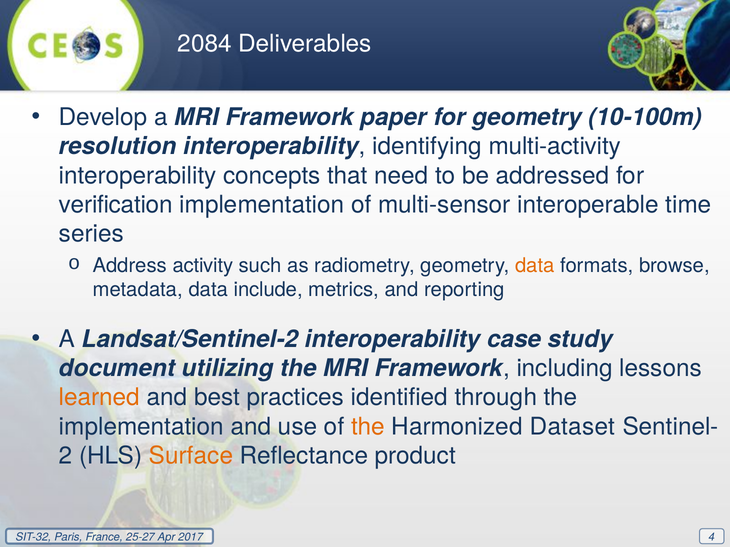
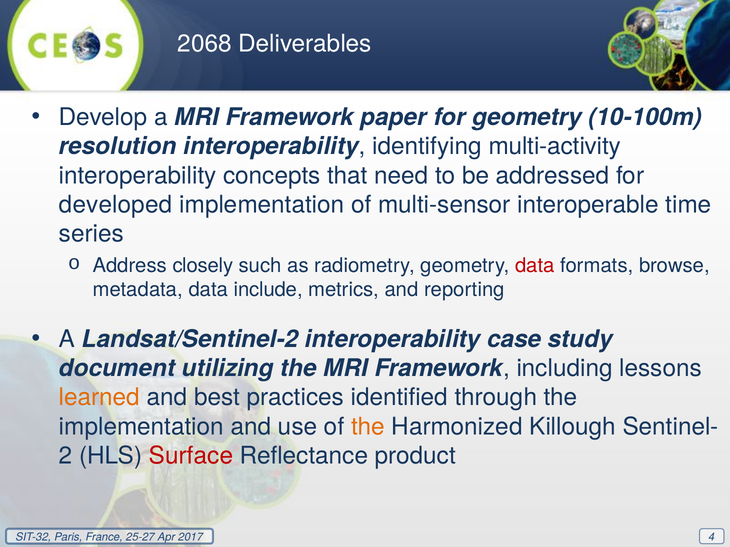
2084: 2084 -> 2068 (205, 44)
verification: verification -> developed (116, 205)
activity: activity -> closely (203, 266)
data colour: orange -> red (535, 266)
Dataset: Dataset -> Killough (573, 427)
Surface colour: orange -> red (191, 456)
